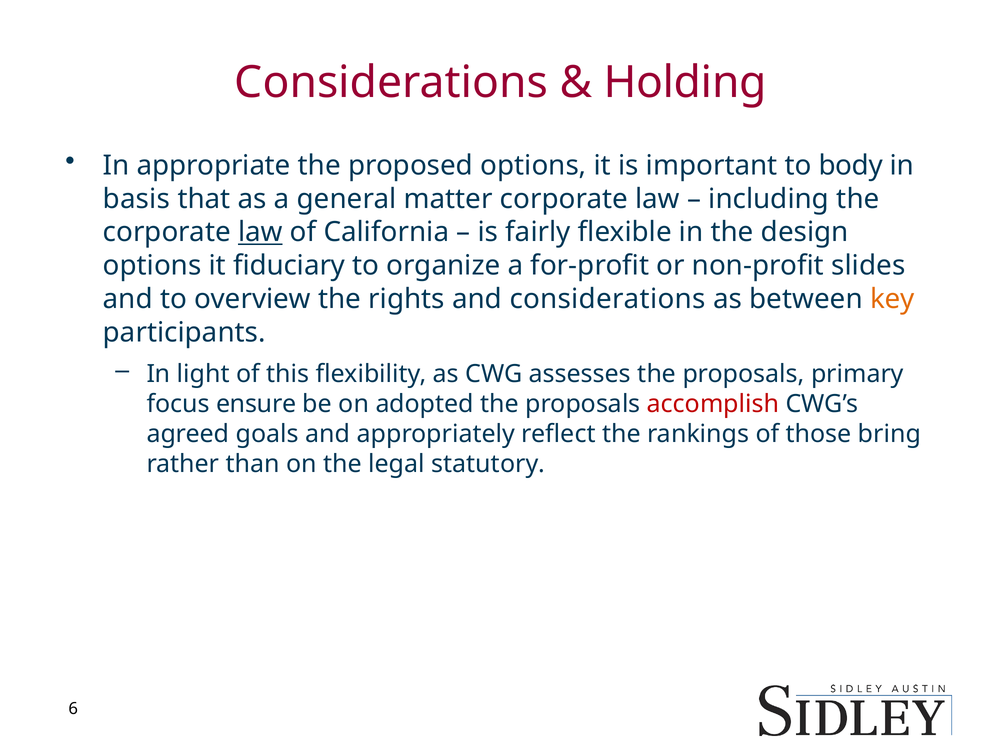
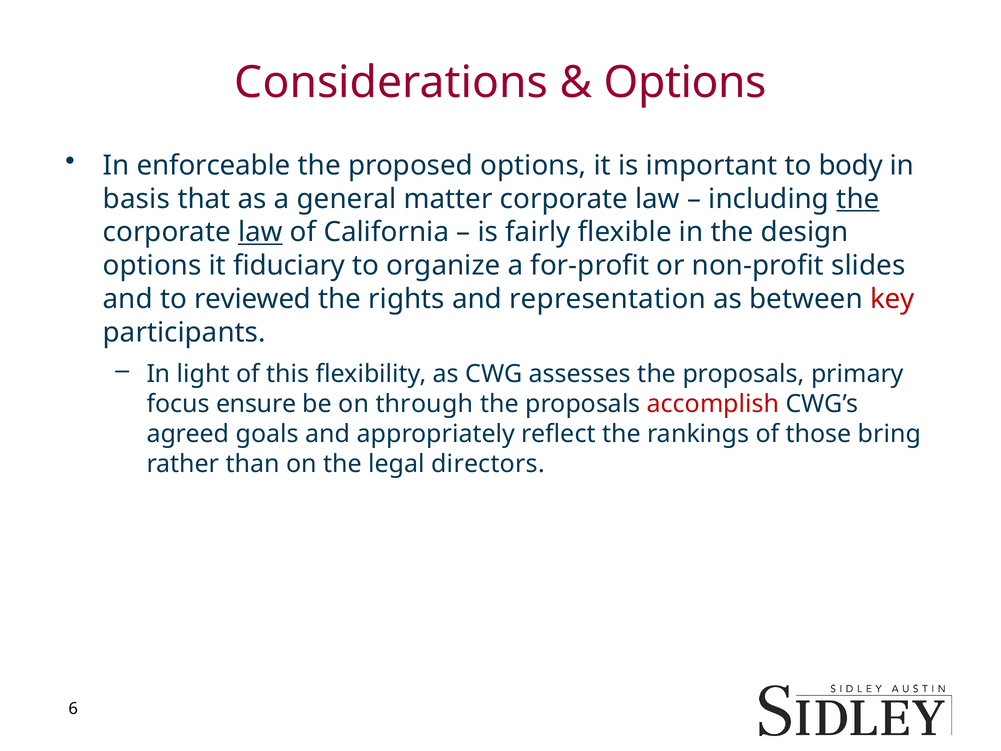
Holding: Holding -> Options (685, 82)
appropriate: appropriate -> enforceable (214, 165)
the underline: none -> present (858, 199)
overview: overview -> reviewed (253, 299)
and considerations: considerations -> representation (608, 299)
key colour: orange -> red (892, 299)
adopted: adopted -> through (424, 404)
statutory: statutory -> directors (488, 464)
